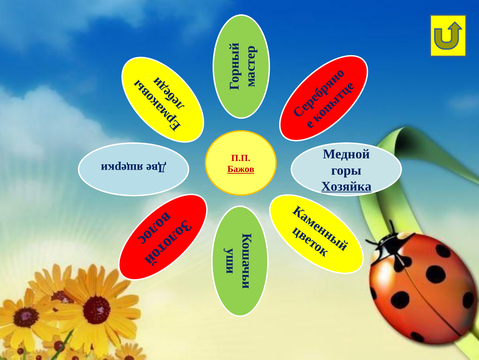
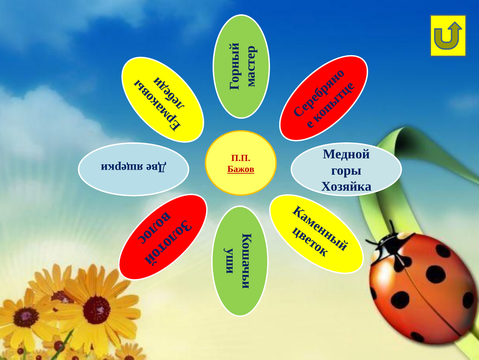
Хозяйка underline: present -> none (346, 186)
